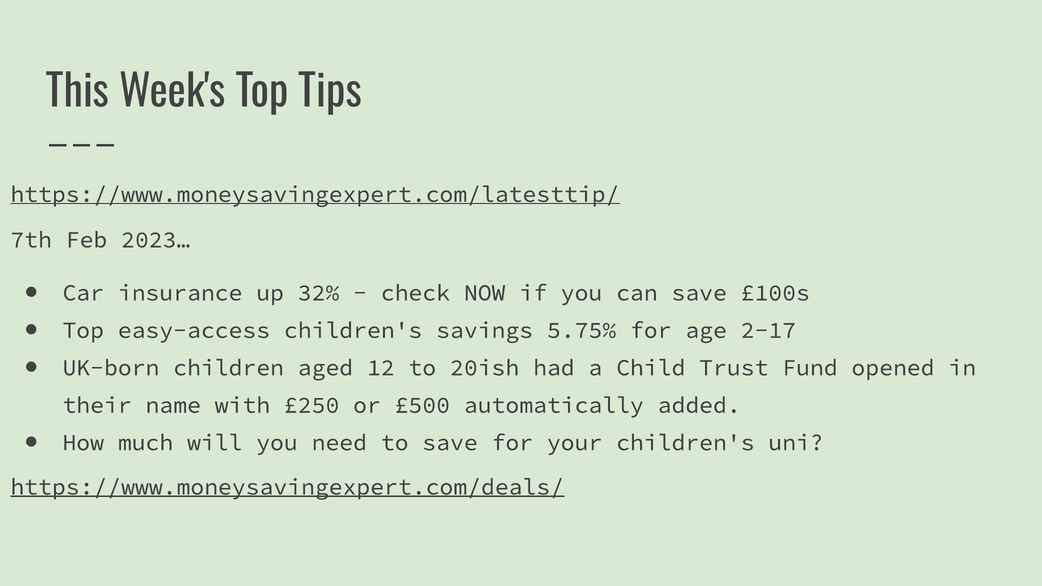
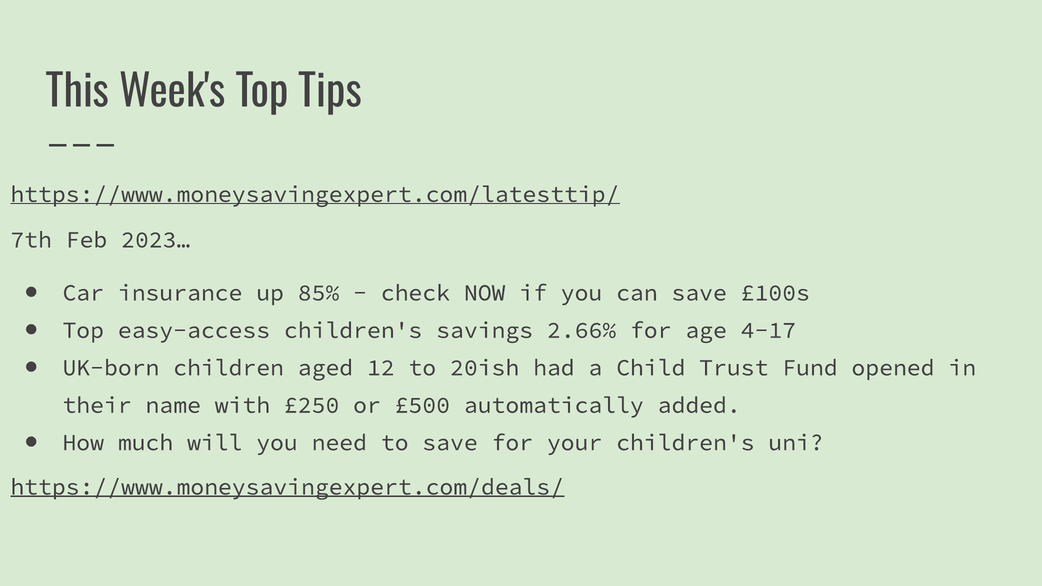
32%: 32% -> 85% (319, 293)
5.75%: 5.75% -> 2.66% (582, 330)
2-17: 2-17 -> 4-17 (768, 330)
